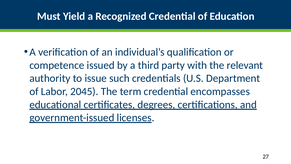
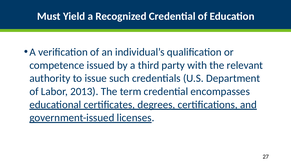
2045: 2045 -> 2013 (84, 91)
